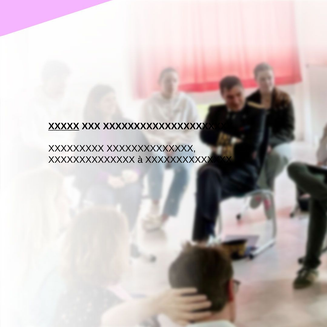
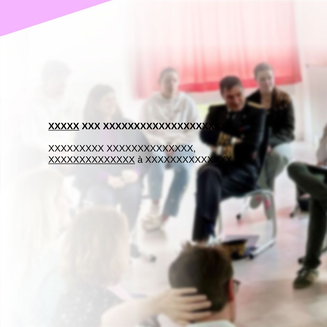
XXXXXXXXXXXXXX underline: none -> present (92, 160)
